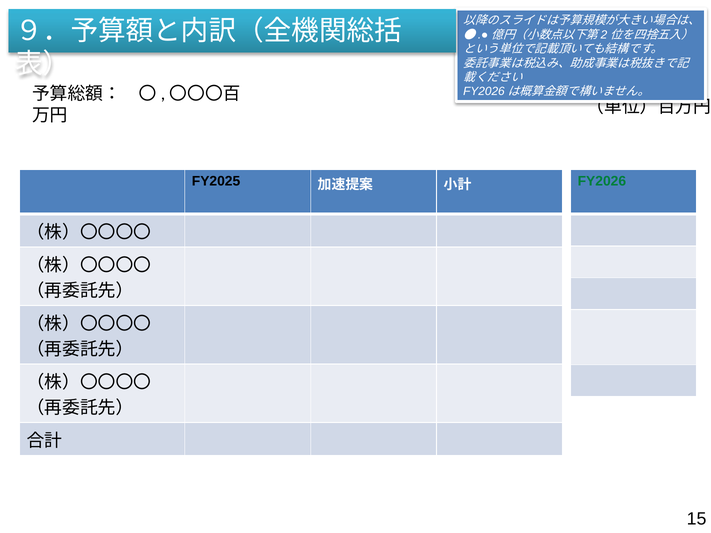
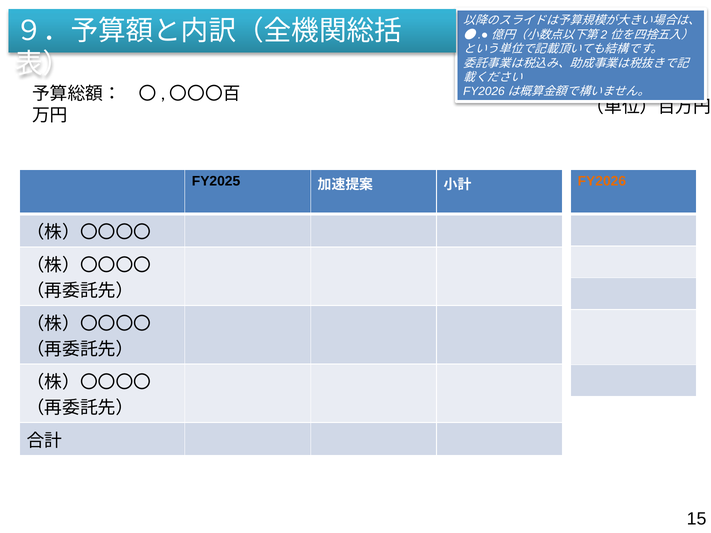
FY2026 colour: green -> orange (602, 181)
